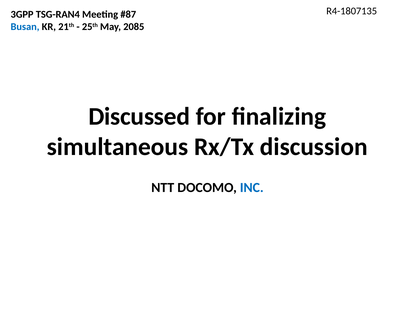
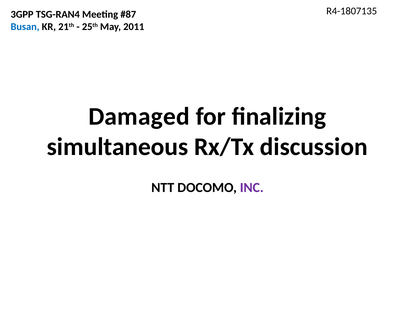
2085: 2085 -> 2011 (134, 27)
Discussed: Discussed -> Damaged (139, 117)
INC colour: blue -> purple (252, 188)
